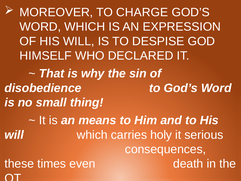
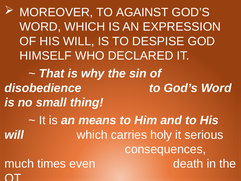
CHARGE: CHARGE -> AGAINST (142, 12)
these: these -> much (19, 164)
